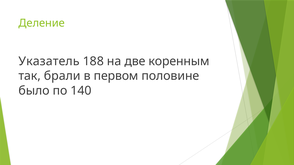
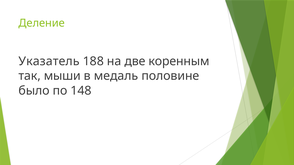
брали: брали -> мыши (62, 76)
первом: первом -> медаль (116, 76)
140: 140 -> 148 (81, 91)
